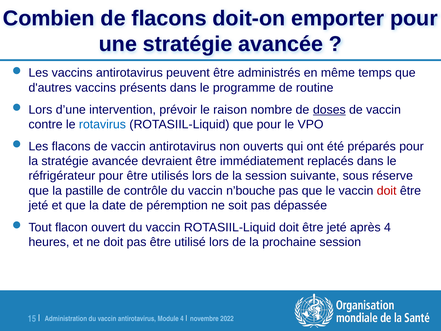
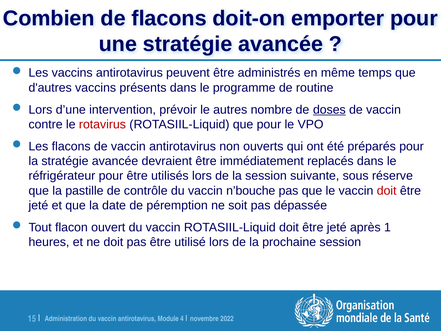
raison: raison -> autres (230, 110)
rotavirus colour: blue -> red (102, 124)
après 4: 4 -> 1 (387, 227)
